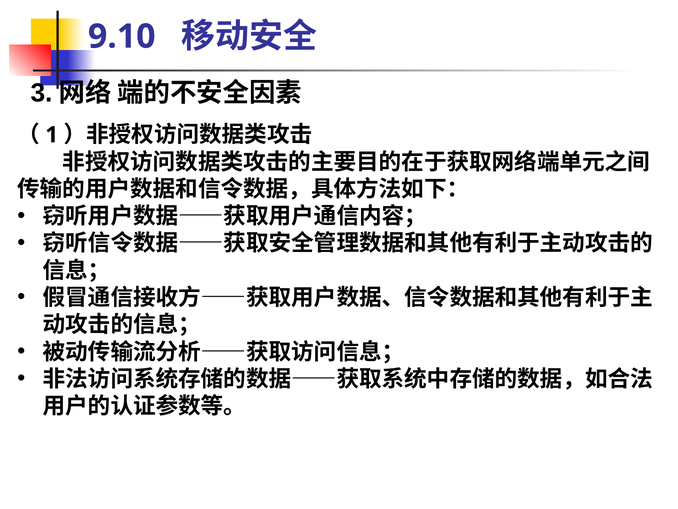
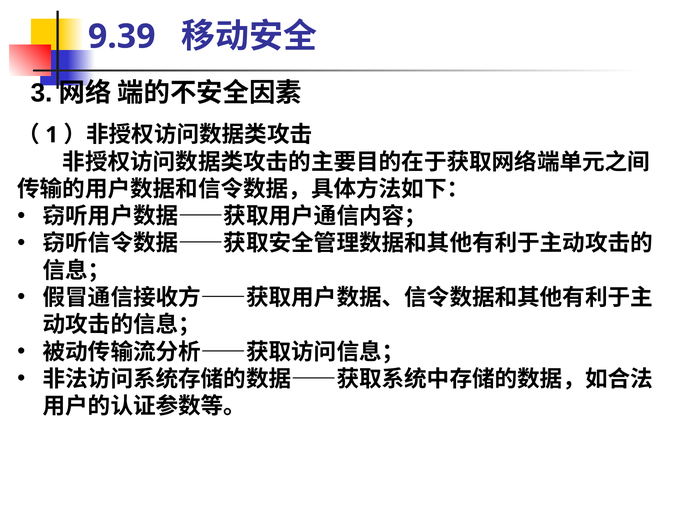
9.10: 9.10 -> 9.39 (122, 36)
